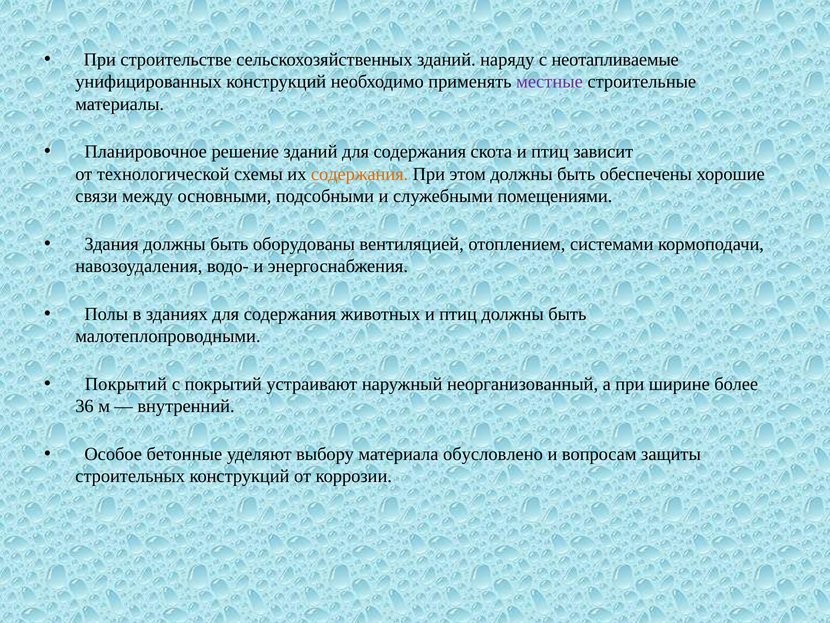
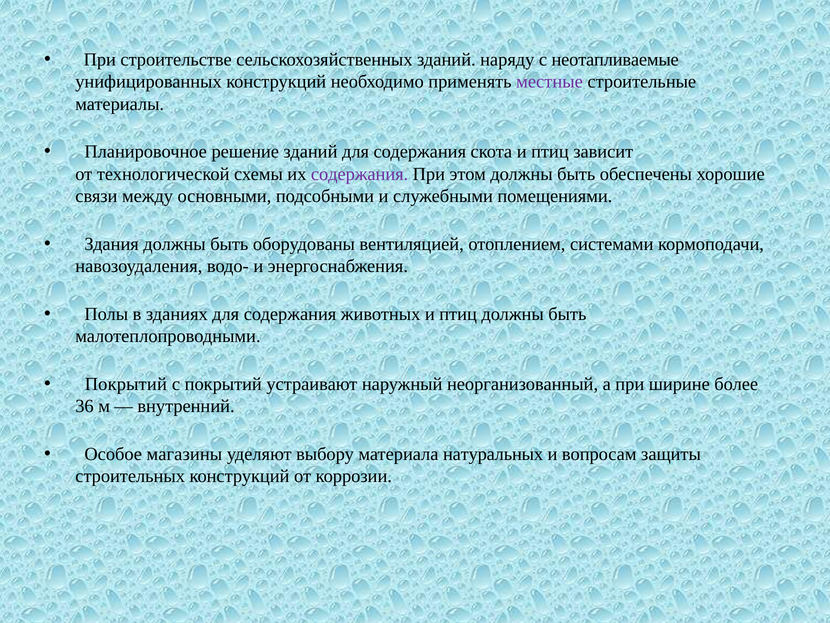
содержания colour: orange -> purple (360, 174)
бетонные: бетонные -> магазины (184, 454)
обусловлено: обусловлено -> натуральных (493, 454)
